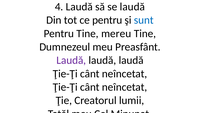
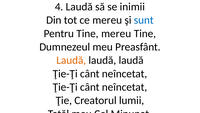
se laudă: laudă -> inimii (132, 7)
ce pentru: pentru -> mereu (107, 20)
Laudă colour: purple -> orange (71, 60)
